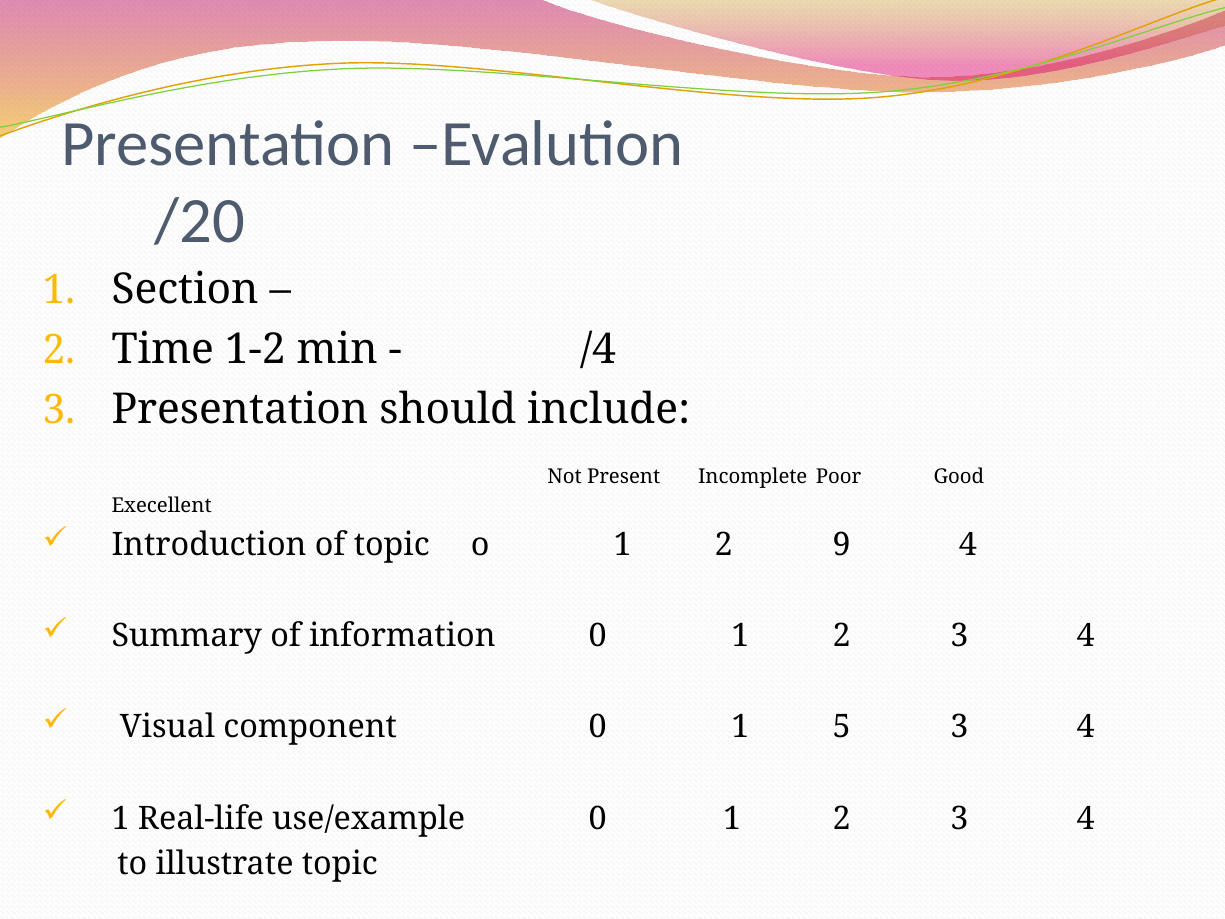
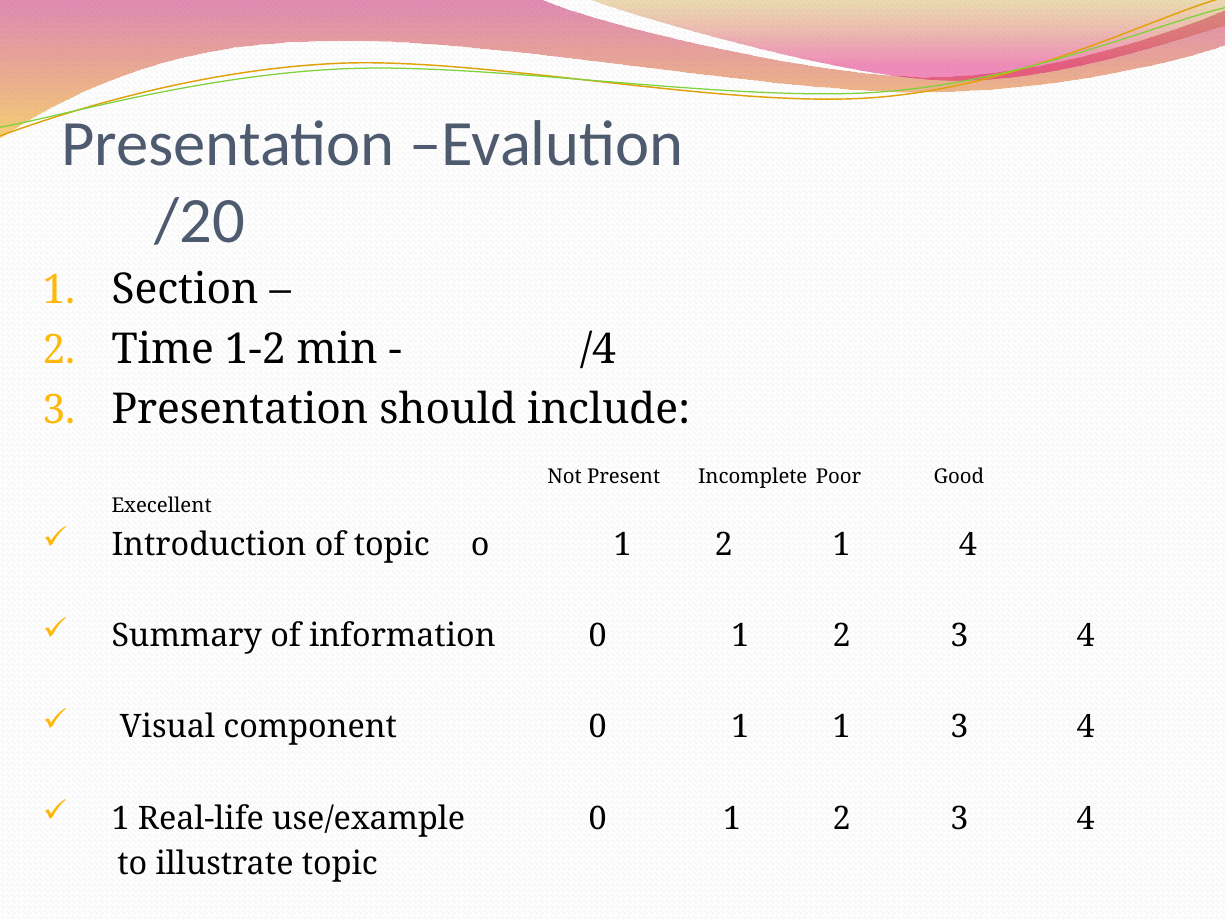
2 9: 9 -> 1 (842, 545)
1 5: 5 -> 1 (842, 727)
